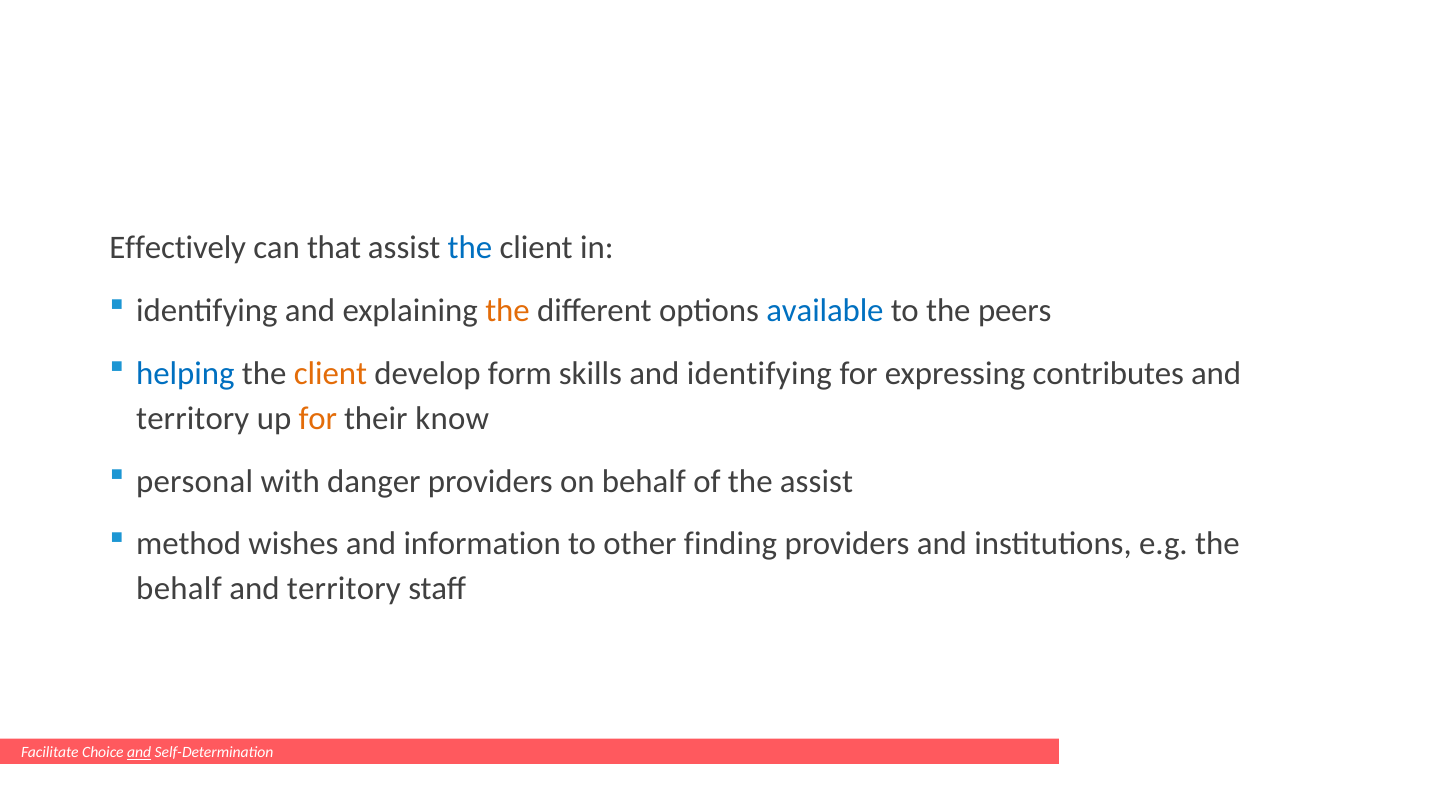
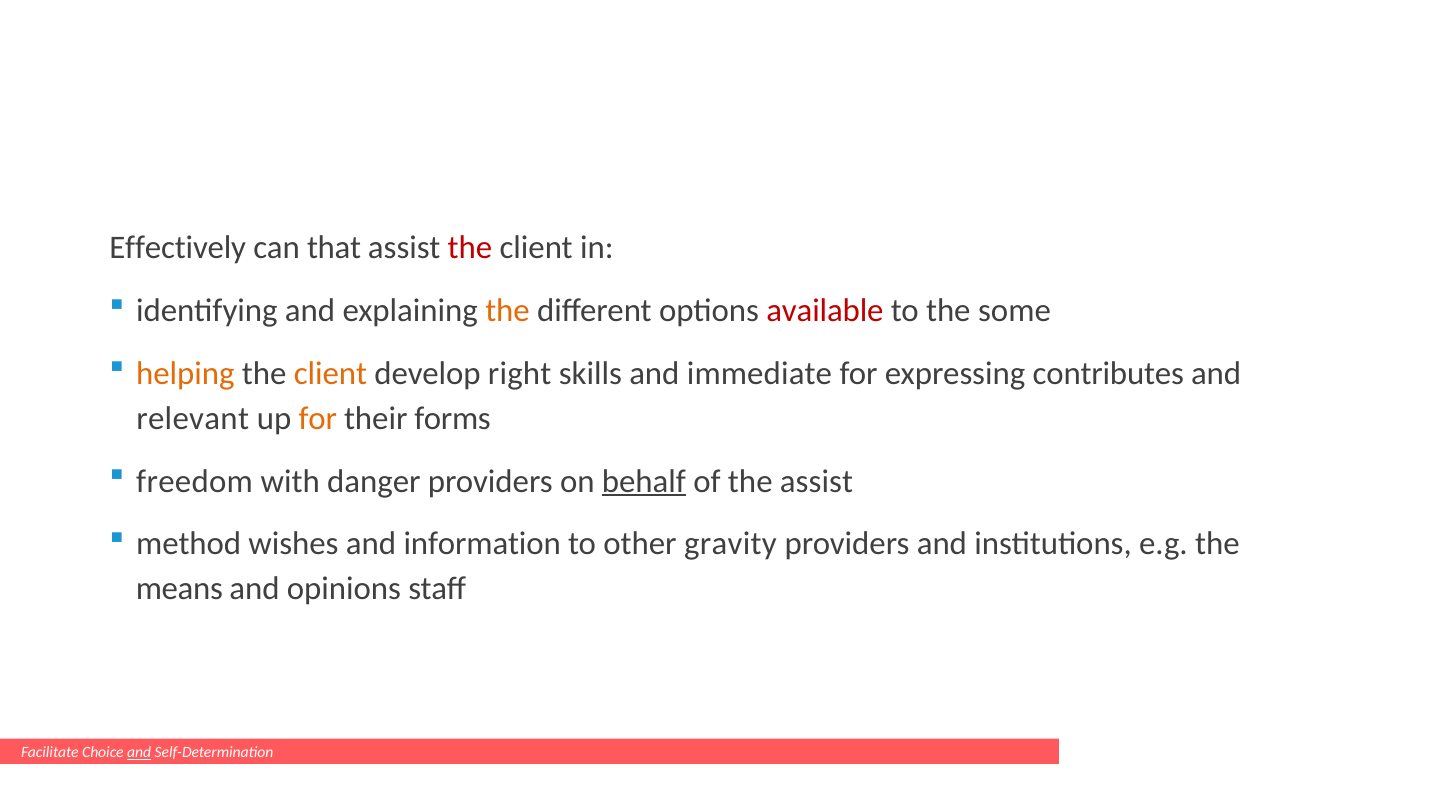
the colour: blue -> red (470, 248)
available colour: blue -> red (825, 310)
peers: peers -> some (1015, 310)
helping colour: blue -> orange (185, 373)
form: form -> right (520, 373)
and identifying: identifying -> immediate (759, 373)
territory: territory -> relevant (193, 418)
know: know -> forms (453, 418)
personal: personal -> freedom (195, 481)
behalf underline: none -> present (644, 481)
finding: finding -> gravity (730, 544)
behalf: behalf -> means (179, 589)
territory: territory -> opinions (344, 589)
